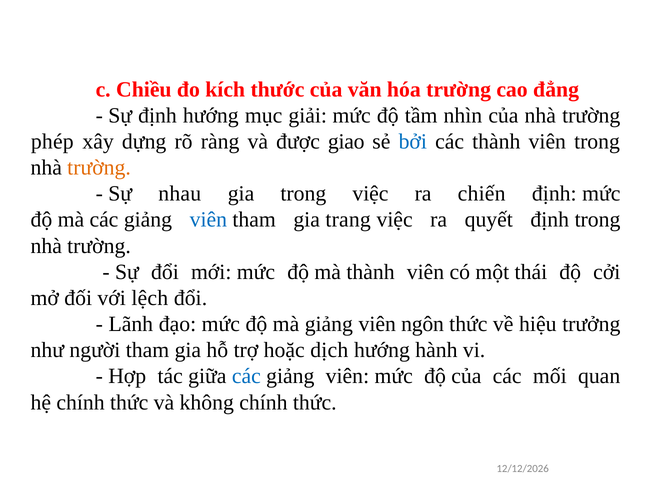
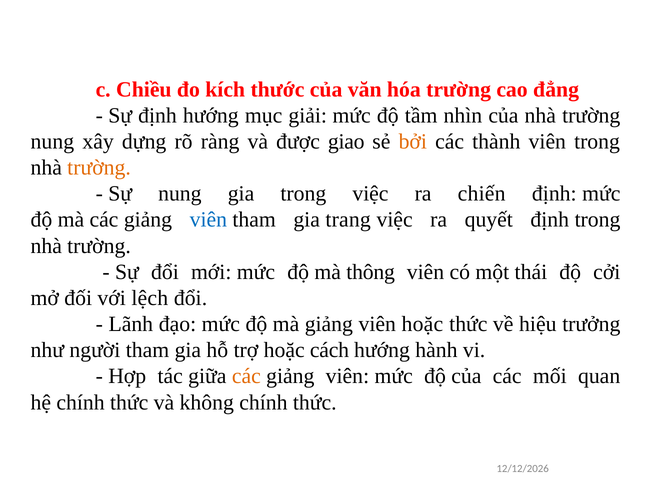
phép: phép -> nung (52, 141)
bởi colour: blue -> orange (413, 141)
Sự nhau: nhau -> nung (180, 193)
mà thành: thành -> thông (371, 272)
viên ngôn: ngôn -> hoặc (422, 324)
dịch: dịch -> cách (329, 350)
các colour: blue -> orange (246, 376)
